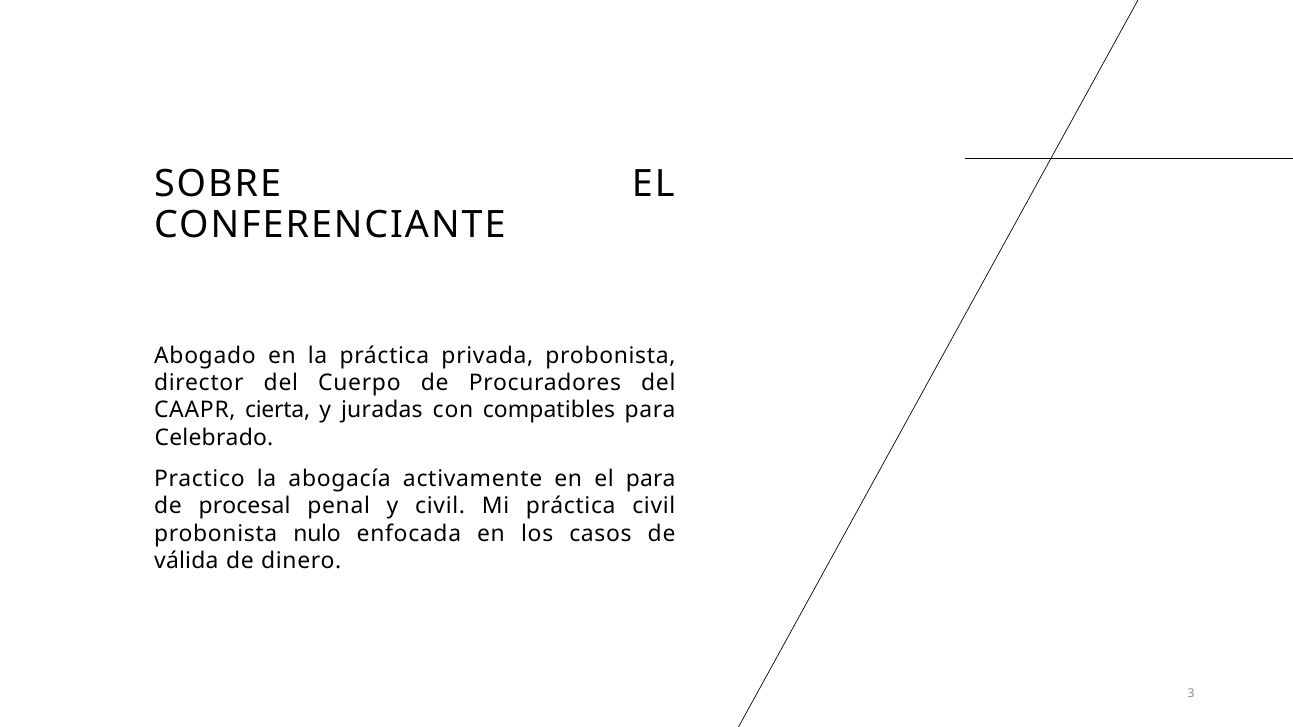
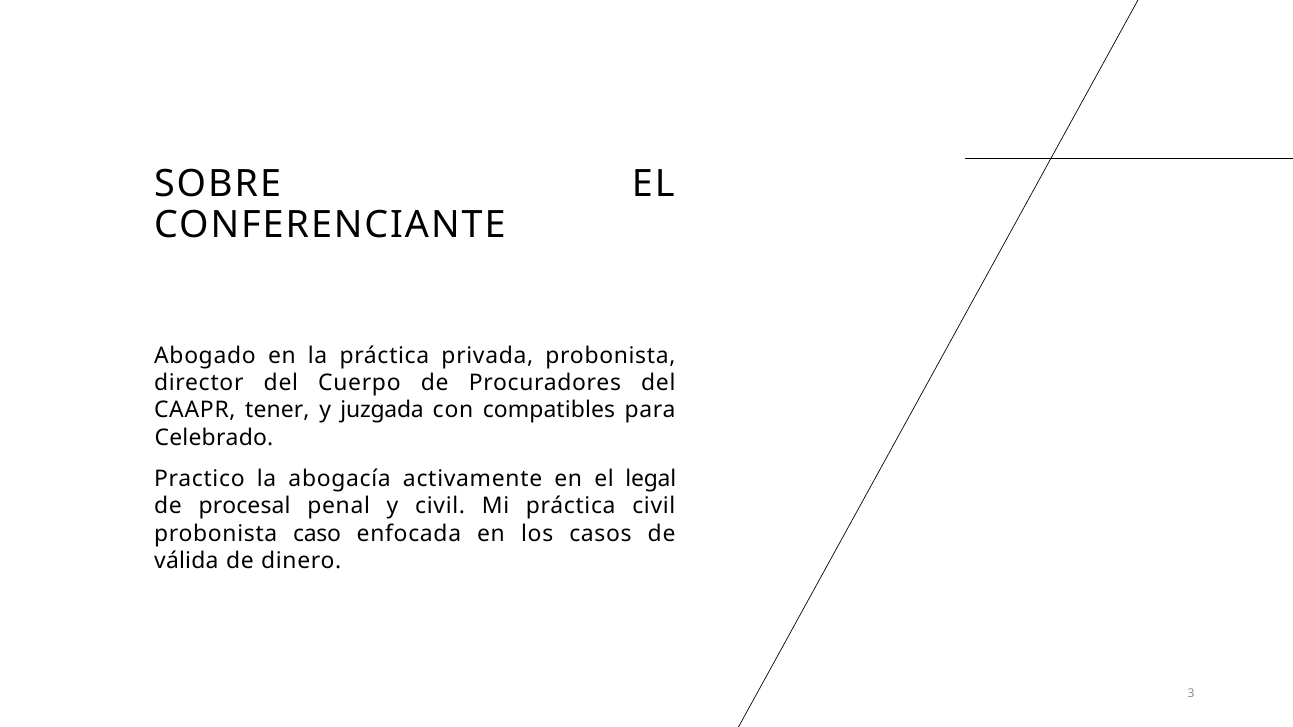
cierta: cierta -> tener (277, 411)
juradas: juradas -> juzgada (382, 411)
el para: para -> legal (651, 479)
nulo: nulo -> caso (317, 534)
